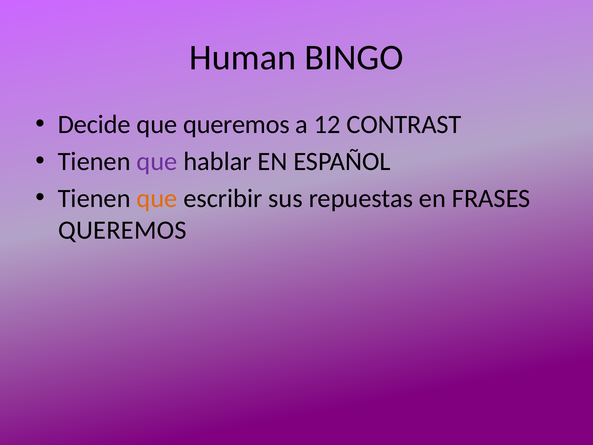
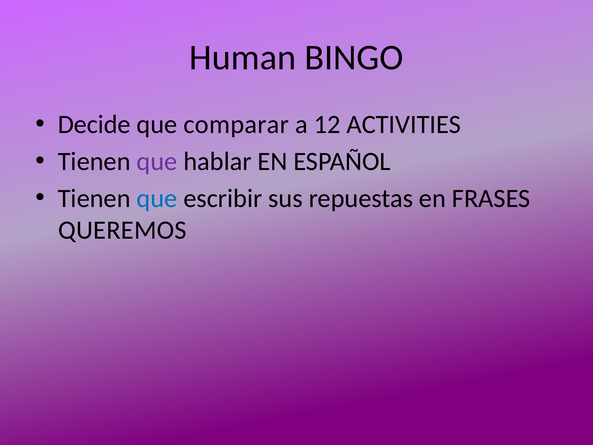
que queremos: queremos -> comparar (236, 124)
CONTRAST: CONTRAST -> ACTIVITIES (404, 124)
que colour: orange -> blue (157, 198)
